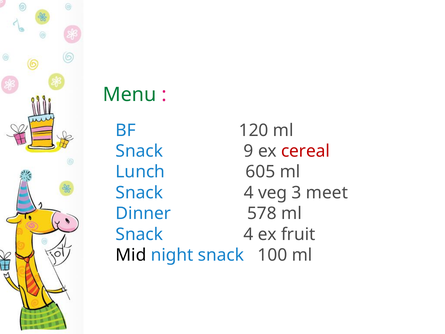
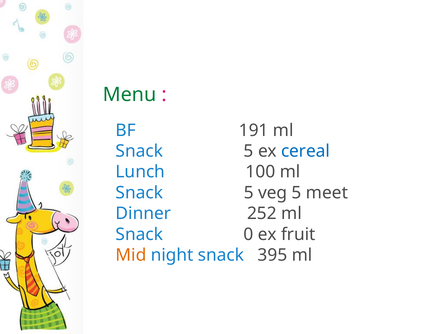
120: 120 -> 191 (254, 130)
9: 9 -> 5 (249, 151)
cereal colour: red -> blue (305, 151)
605: 605 -> 100 (260, 172)
4: 4 -> 5 (249, 193)
veg 3: 3 -> 5 (297, 193)
578: 578 -> 252 (262, 213)
4: 4 -> 0 (249, 234)
Mid colour: black -> orange (131, 255)
100: 100 -> 395 (272, 255)
